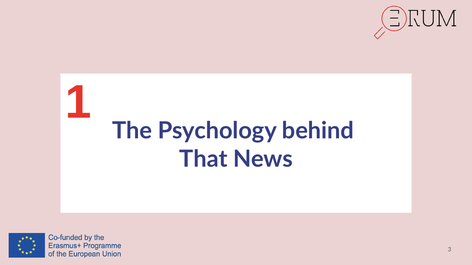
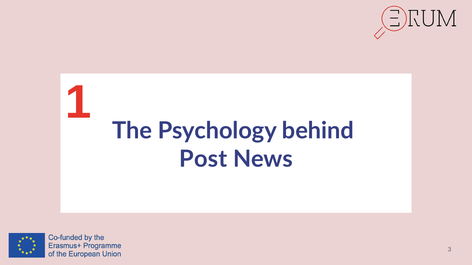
That: That -> Post (203, 159)
